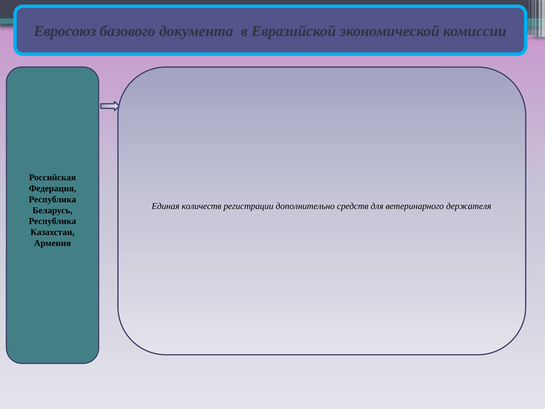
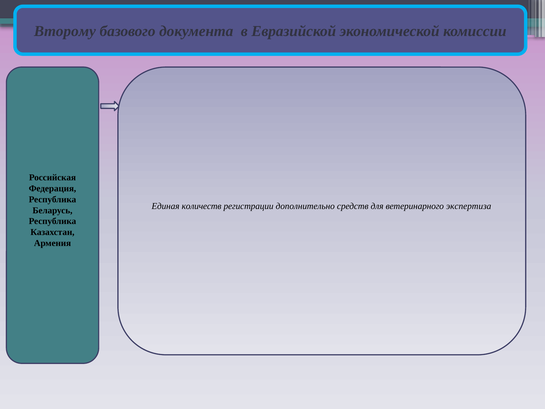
Евросоюз: Евросоюз -> Второму (65, 31)
держателя: держателя -> экспертиза (469, 206)
